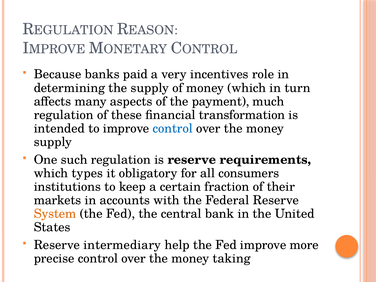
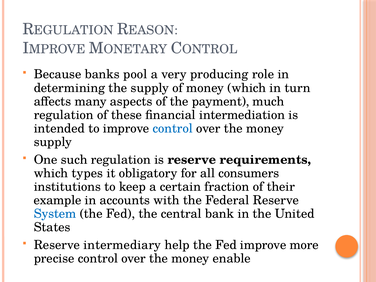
paid: paid -> pool (135, 74)
incentives: incentives -> producing (219, 74)
transformation: transformation -> intermediation (242, 115)
markets: markets -> example (58, 200)
System colour: orange -> blue (55, 214)
taking: taking -> enable (232, 259)
